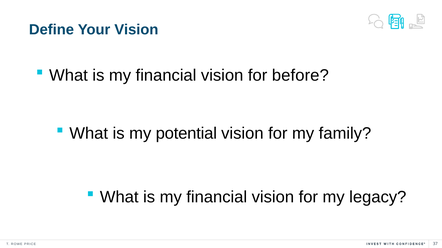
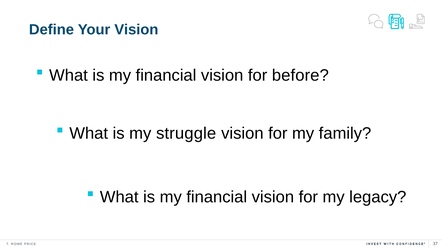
potential: potential -> struggle (186, 134)
